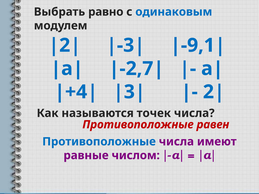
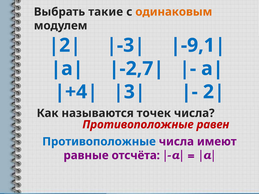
равно: равно -> такие (106, 12)
одинаковым colour: blue -> orange (174, 12)
числом: числом -> отсчёта (136, 156)
